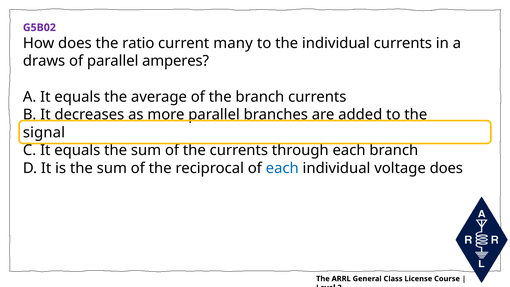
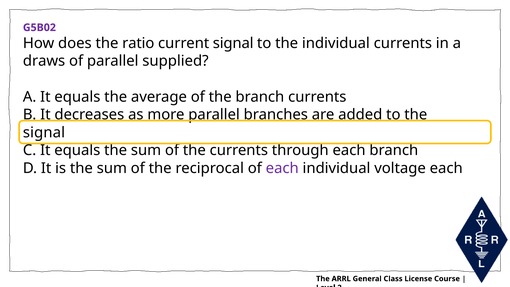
current many: many -> signal (233, 43)
amperes: amperes -> supplied (175, 61)
each colour: blue -> purple (282, 168)
voltage does: does -> each (446, 168)
